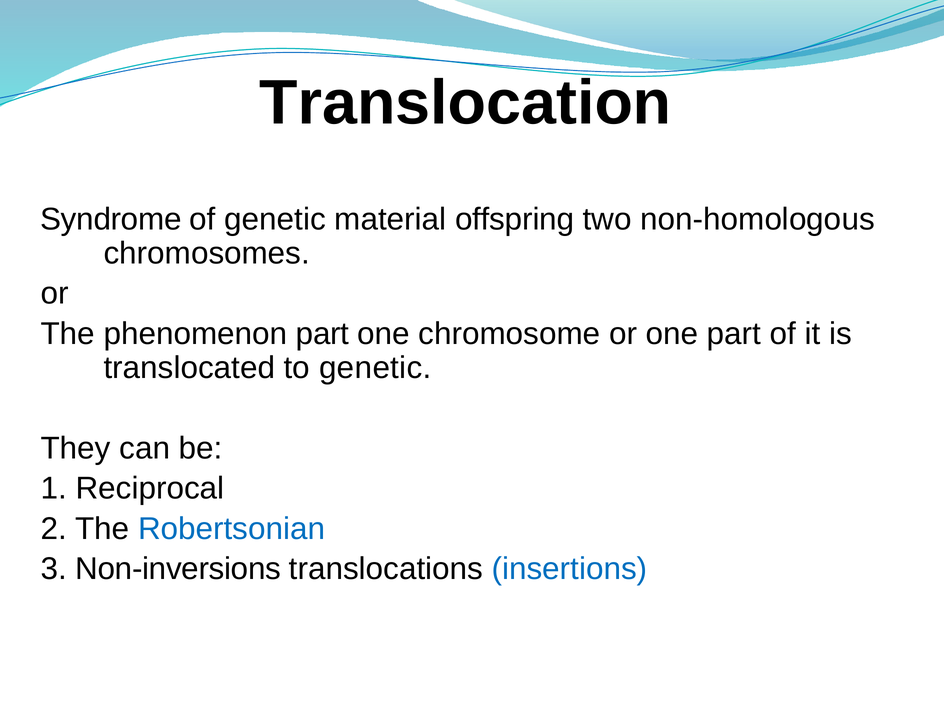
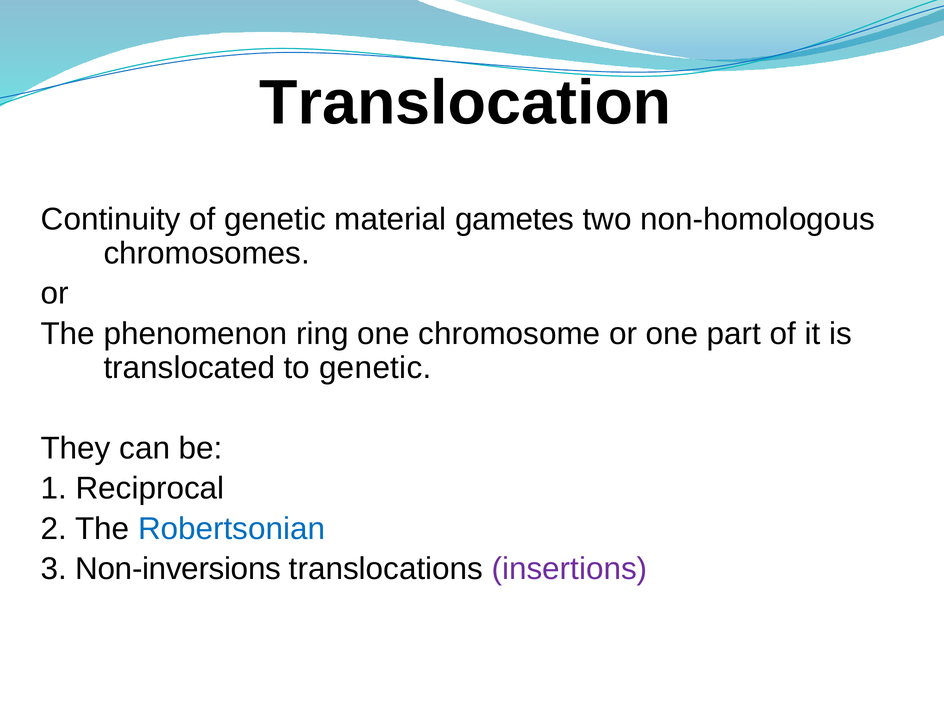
Syndrome: Syndrome -> Continuity (111, 219)
offspring: offspring -> gametes (515, 219)
phenomenon part: part -> ring (322, 334)
insertions colour: blue -> purple (569, 569)
